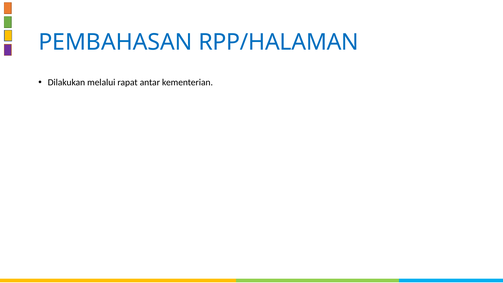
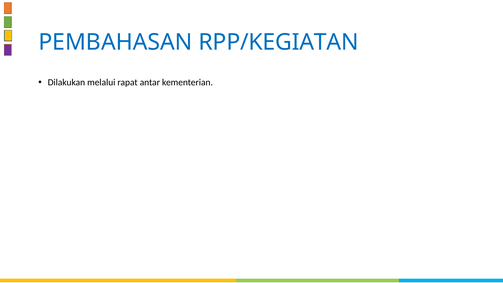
RPP/HALAMAN: RPP/HALAMAN -> RPP/KEGIATAN (279, 42)
